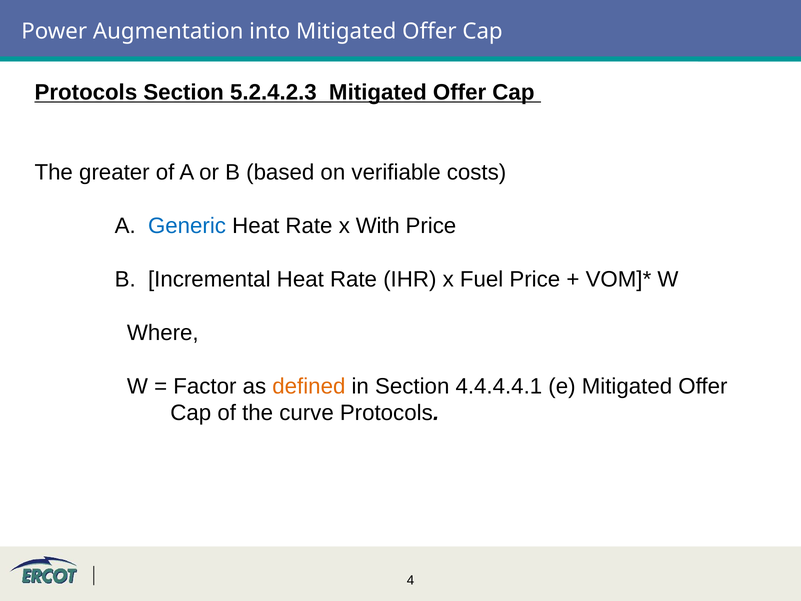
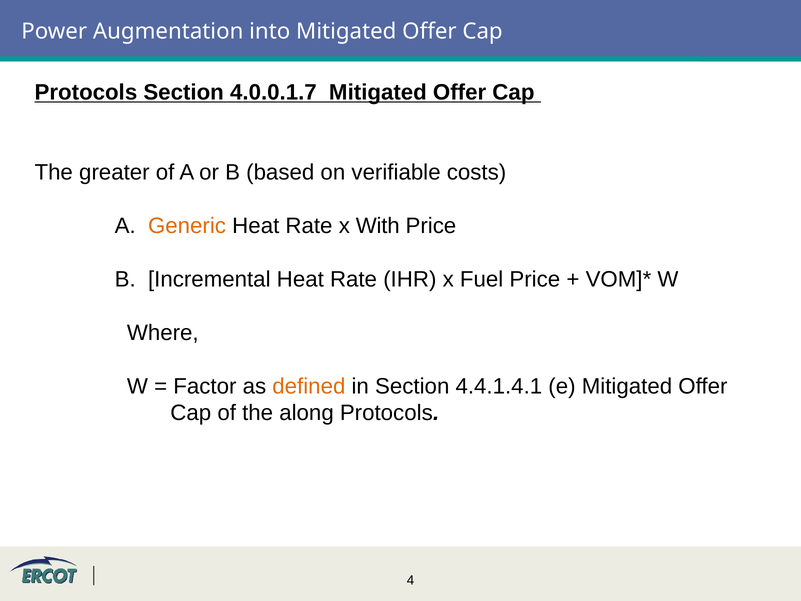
5.2.4.2.3: 5.2.4.2.3 -> 4.0.0.1.7 (273, 92)
Generic colour: blue -> orange (187, 226)
4.4.4.4.1: 4.4.4.4.1 -> 4.4.1.4.1 (499, 386)
curve: curve -> along (307, 413)
